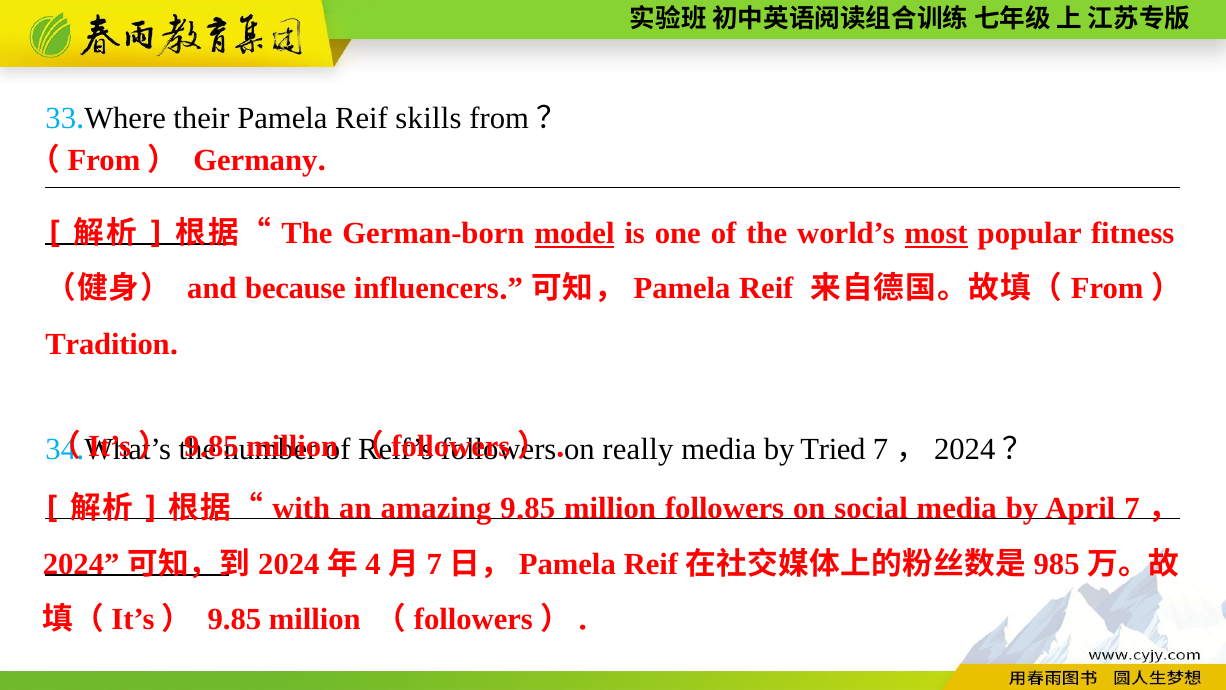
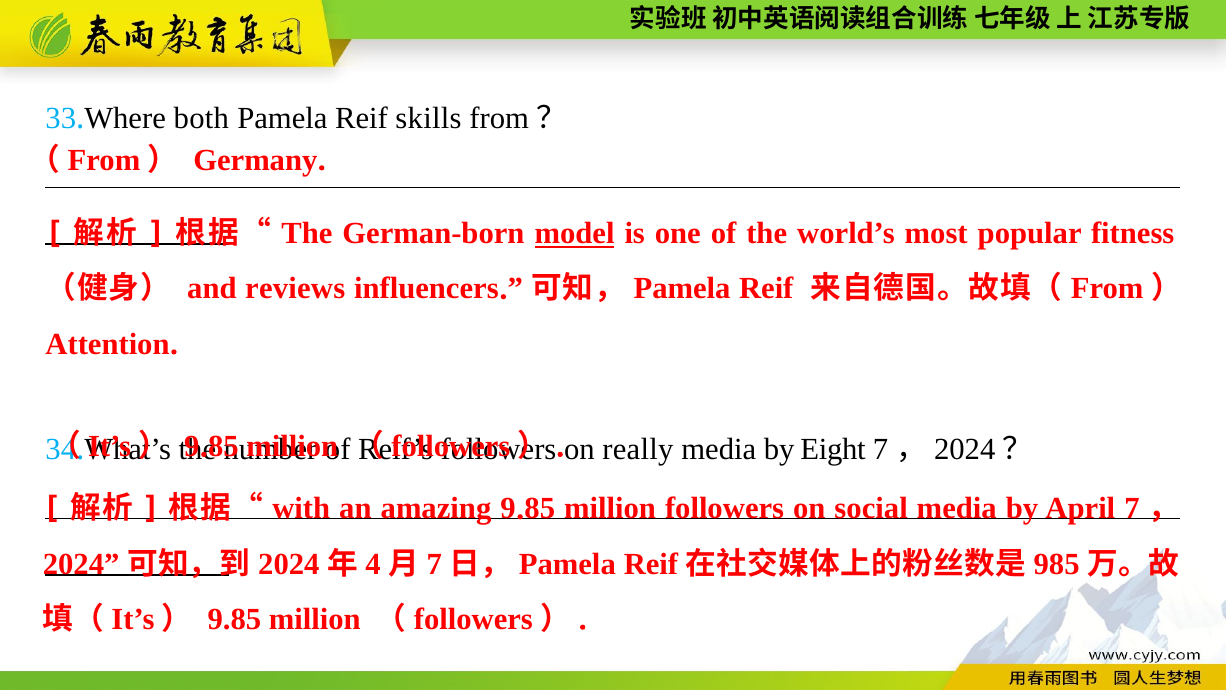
their: their -> both (201, 119)
most underline: present -> none (936, 233)
because: because -> reviews (295, 289)
Tradition: Tradition -> Attention (108, 344)
Tried: Tried -> Eight (833, 450)
